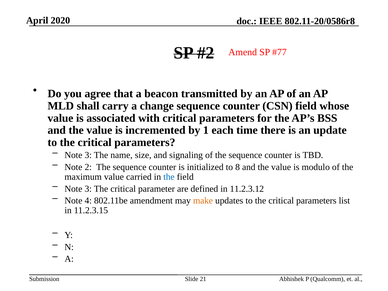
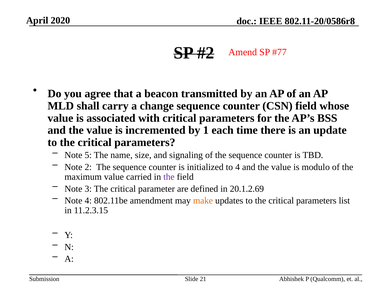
3: 3 -> 5 (88, 155)
to 8: 8 -> 4 (238, 167)
the colour: blue -> purple (169, 177)
11.2.3.12: 11.2.3.12 -> 20.1.2.69 (247, 189)
